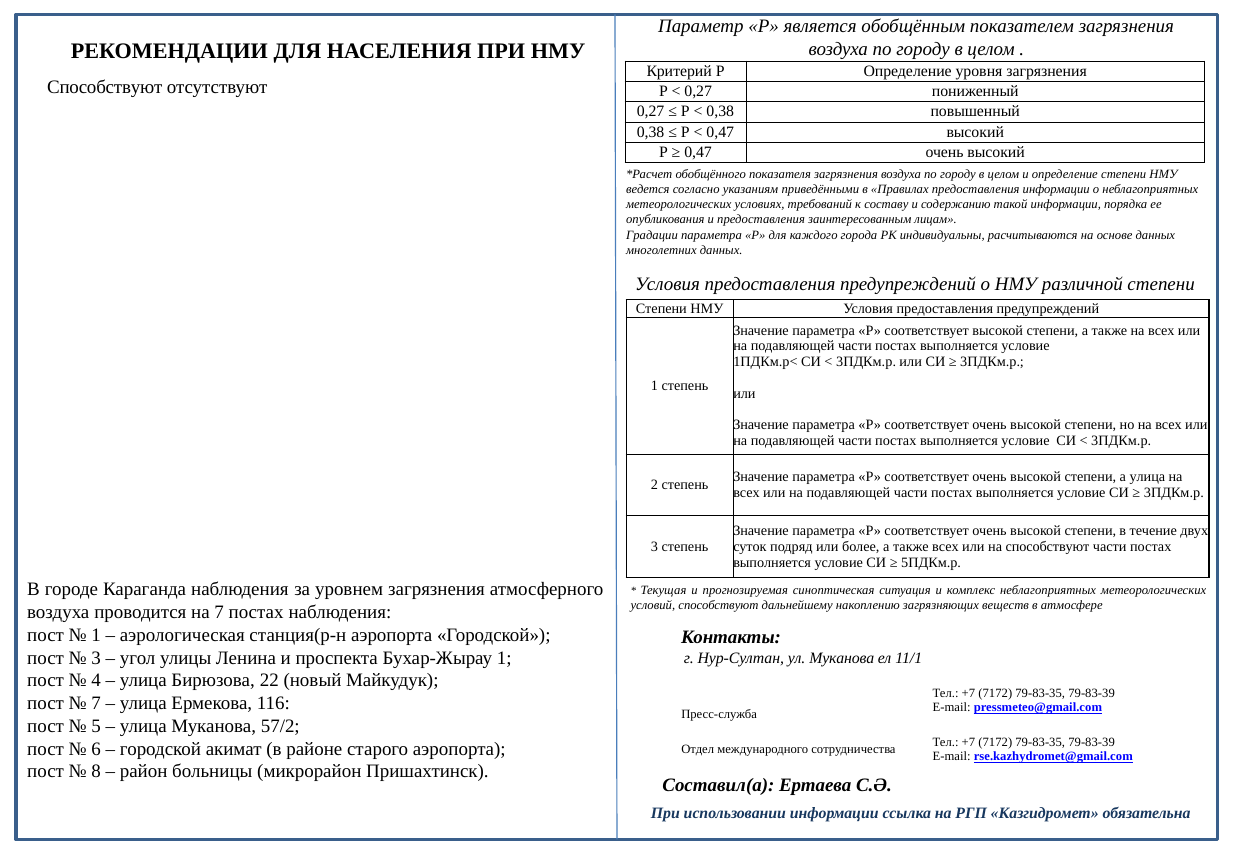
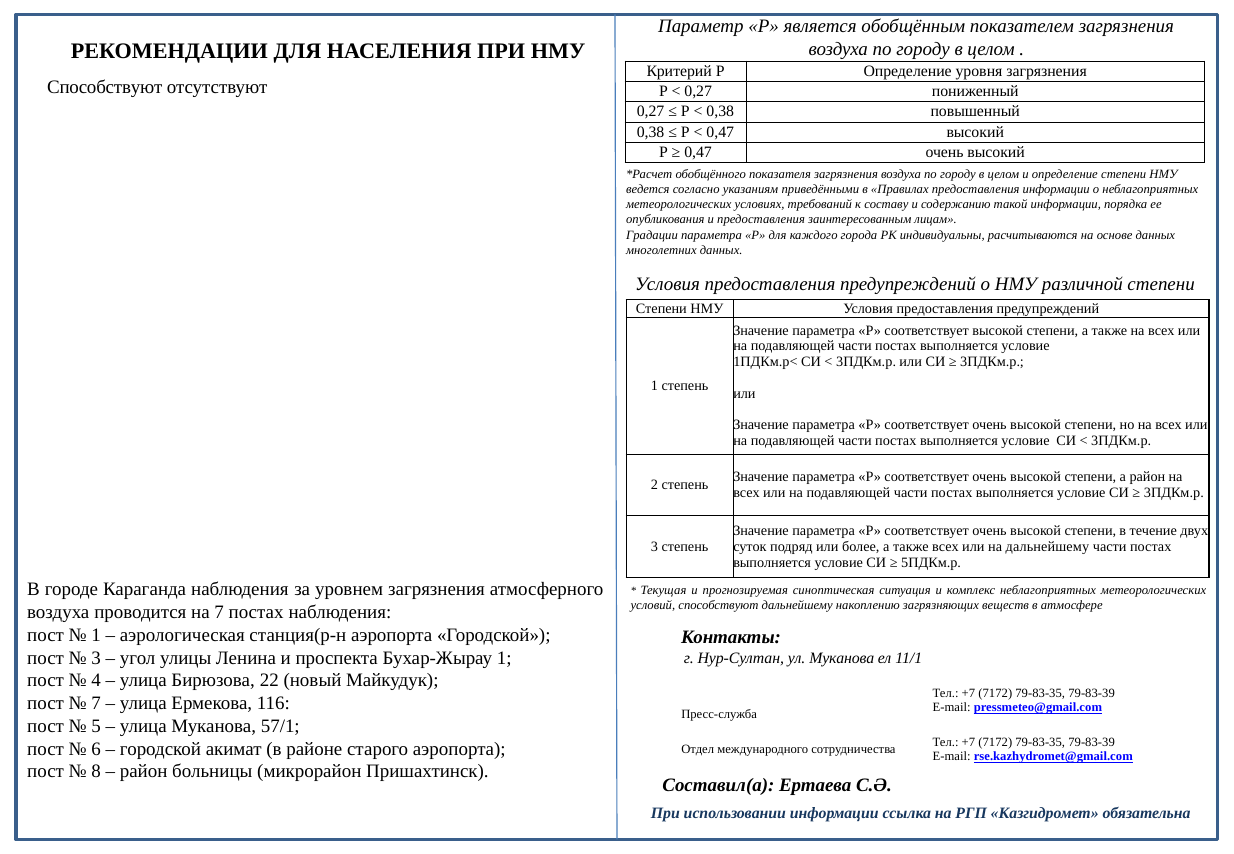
а улица: улица -> район (1147, 477)
на способствуют: способствуют -> дальнейшему (1047, 547)
57/2: 57/2 -> 57/1 (280, 726)
